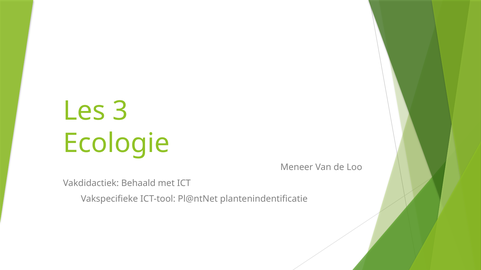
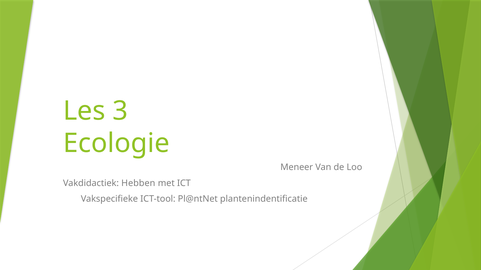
Behaald: Behaald -> Hebben (138, 183)
